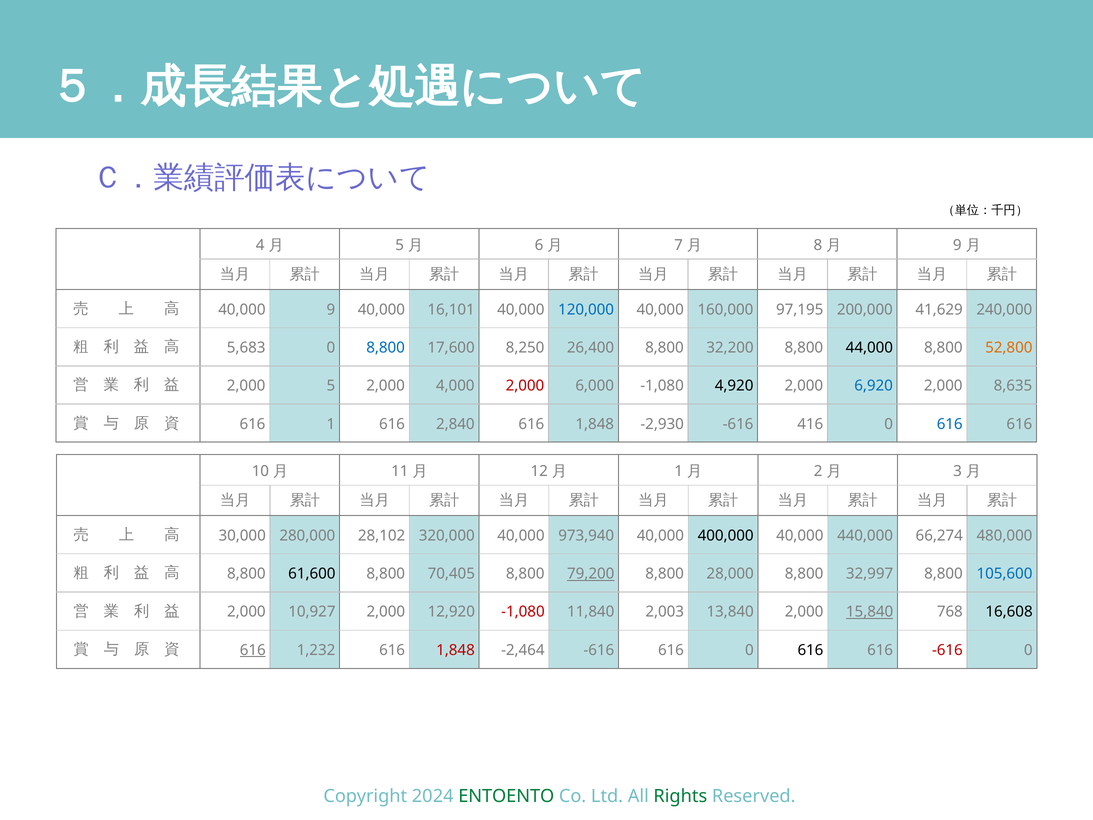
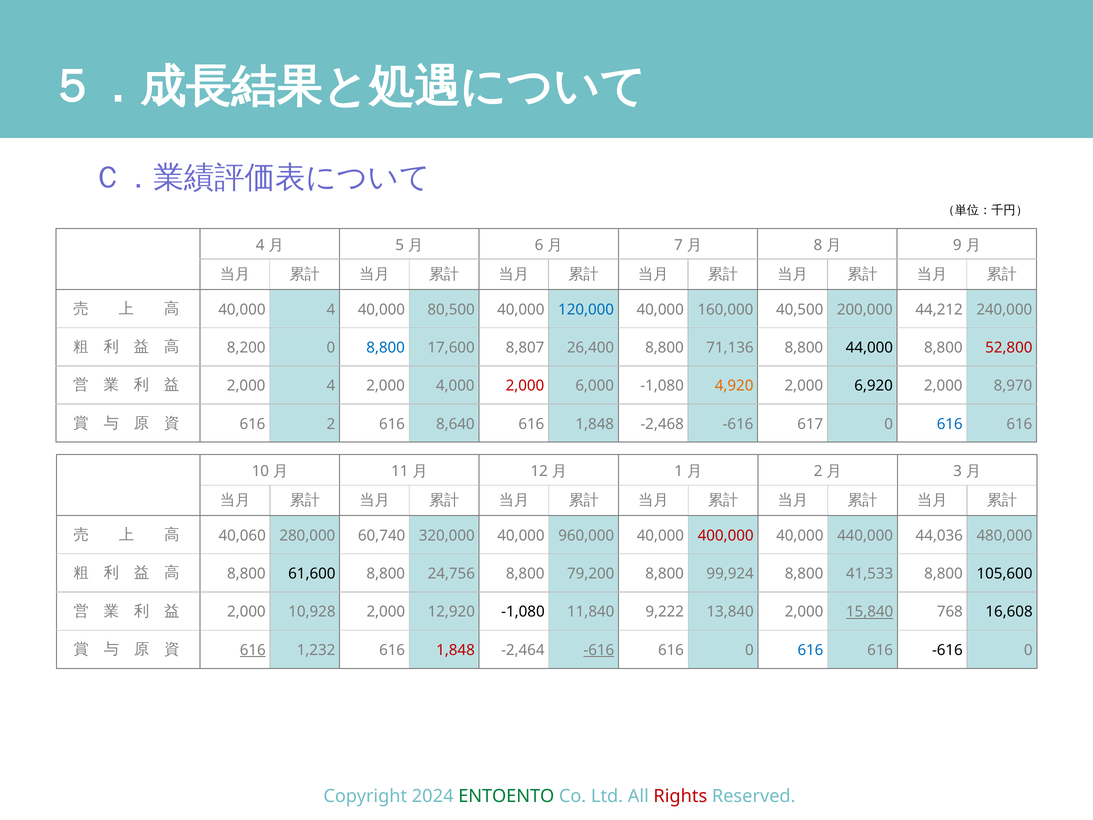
40,000 9: 9 -> 4 (331, 310)
16,101: 16,101 -> 80,500 (451, 310)
97,195: 97,195 -> 40,500 (800, 310)
41,629: 41,629 -> 44,212 (939, 310)
5,683: 5,683 -> 8,200 (246, 348)
8,250: 8,250 -> 8,807 (525, 348)
32,200: 32,200 -> 71,136 (730, 348)
52,800 colour: orange -> red (1009, 348)
2,000 5: 5 -> 4 (331, 386)
4,920 colour: black -> orange (734, 386)
6,920 colour: blue -> black (874, 386)
8,635: 8,635 -> 8,970 (1013, 386)
616 1: 1 -> 2 (331, 424)
2,840: 2,840 -> 8,640 (455, 424)
-2,930: -2,930 -> -2,468 (662, 424)
416: 416 -> 617 (810, 424)
30,000: 30,000 -> 40,060 (242, 536)
28,102: 28,102 -> 60,740 (382, 536)
973,940: 973,940 -> 960,000 (586, 536)
400,000 colour: black -> red (726, 536)
66,274: 66,274 -> 44,036 (939, 536)
70,405: 70,405 -> 24,756 (451, 574)
79,200 underline: present -> none (591, 574)
28,000: 28,000 -> 99,924 (730, 574)
32,997: 32,997 -> 41,533 (870, 574)
105,600 colour: blue -> black (1005, 574)
10,927: 10,927 -> 10,928 (312, 612)
-1,080 colour: red -> black (523, 612)
2,003: 2,003 -> 9,222 (665, 612)
-616 underline: none -> present (599, 650)
616 colour: black -> blue (810, 650)
-616 colour: red -> black (947, 650)
Rights colour: green -> red (680, 796)
